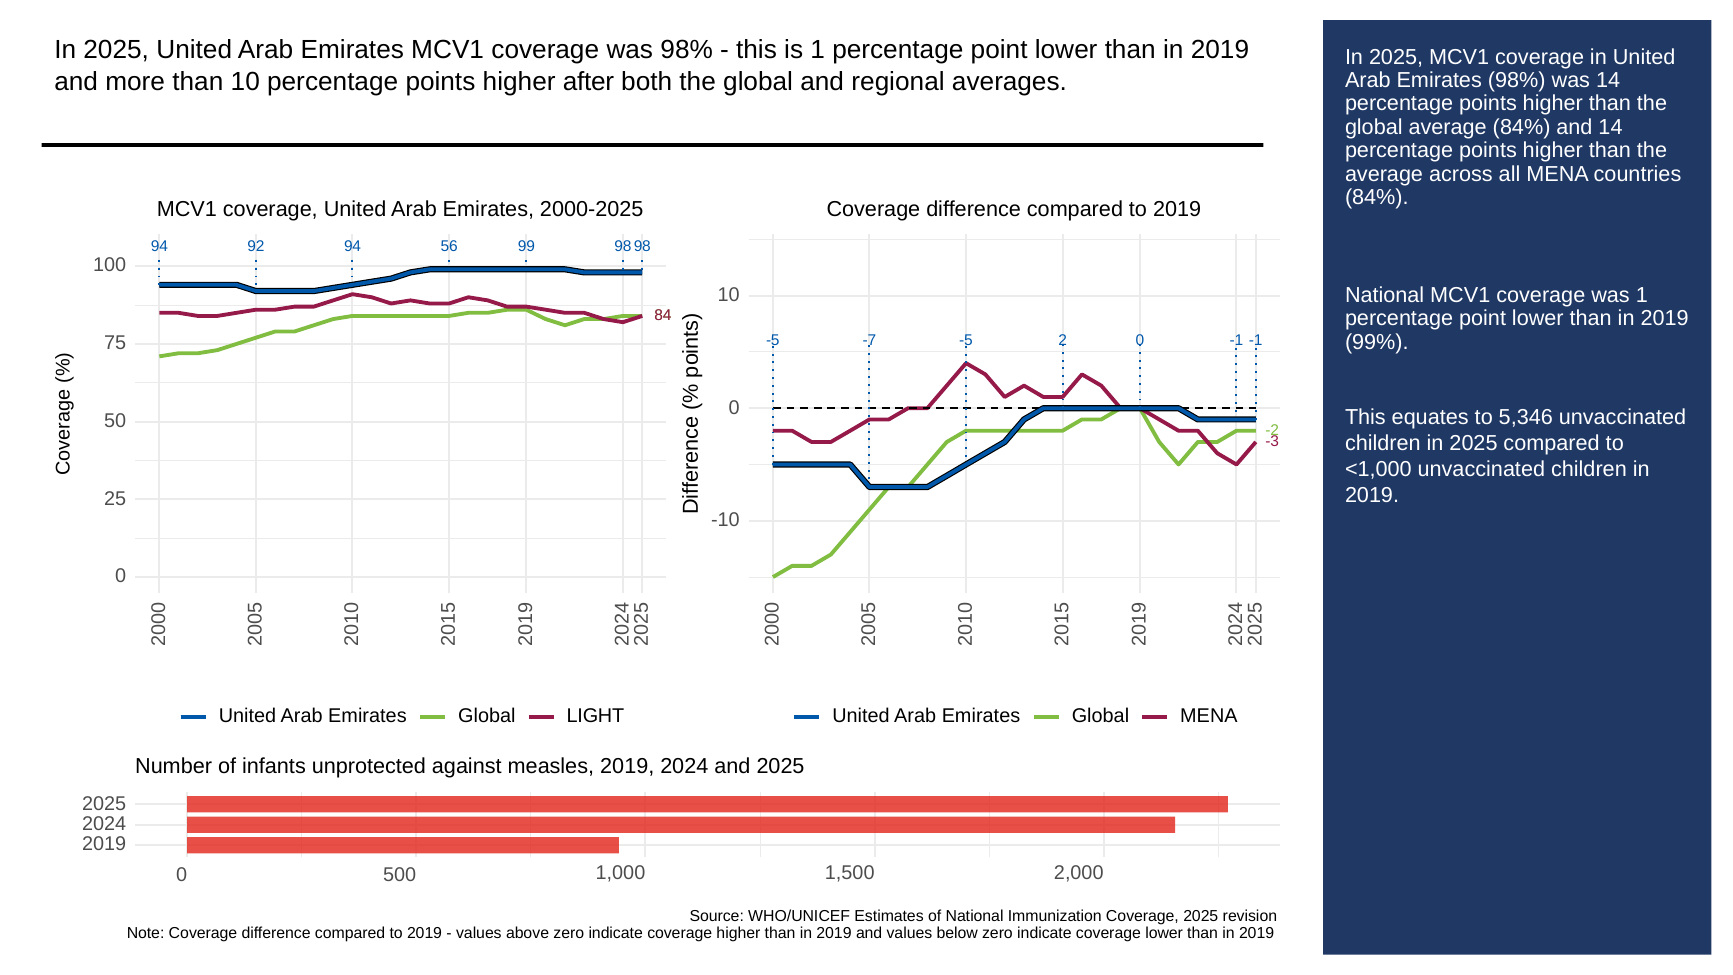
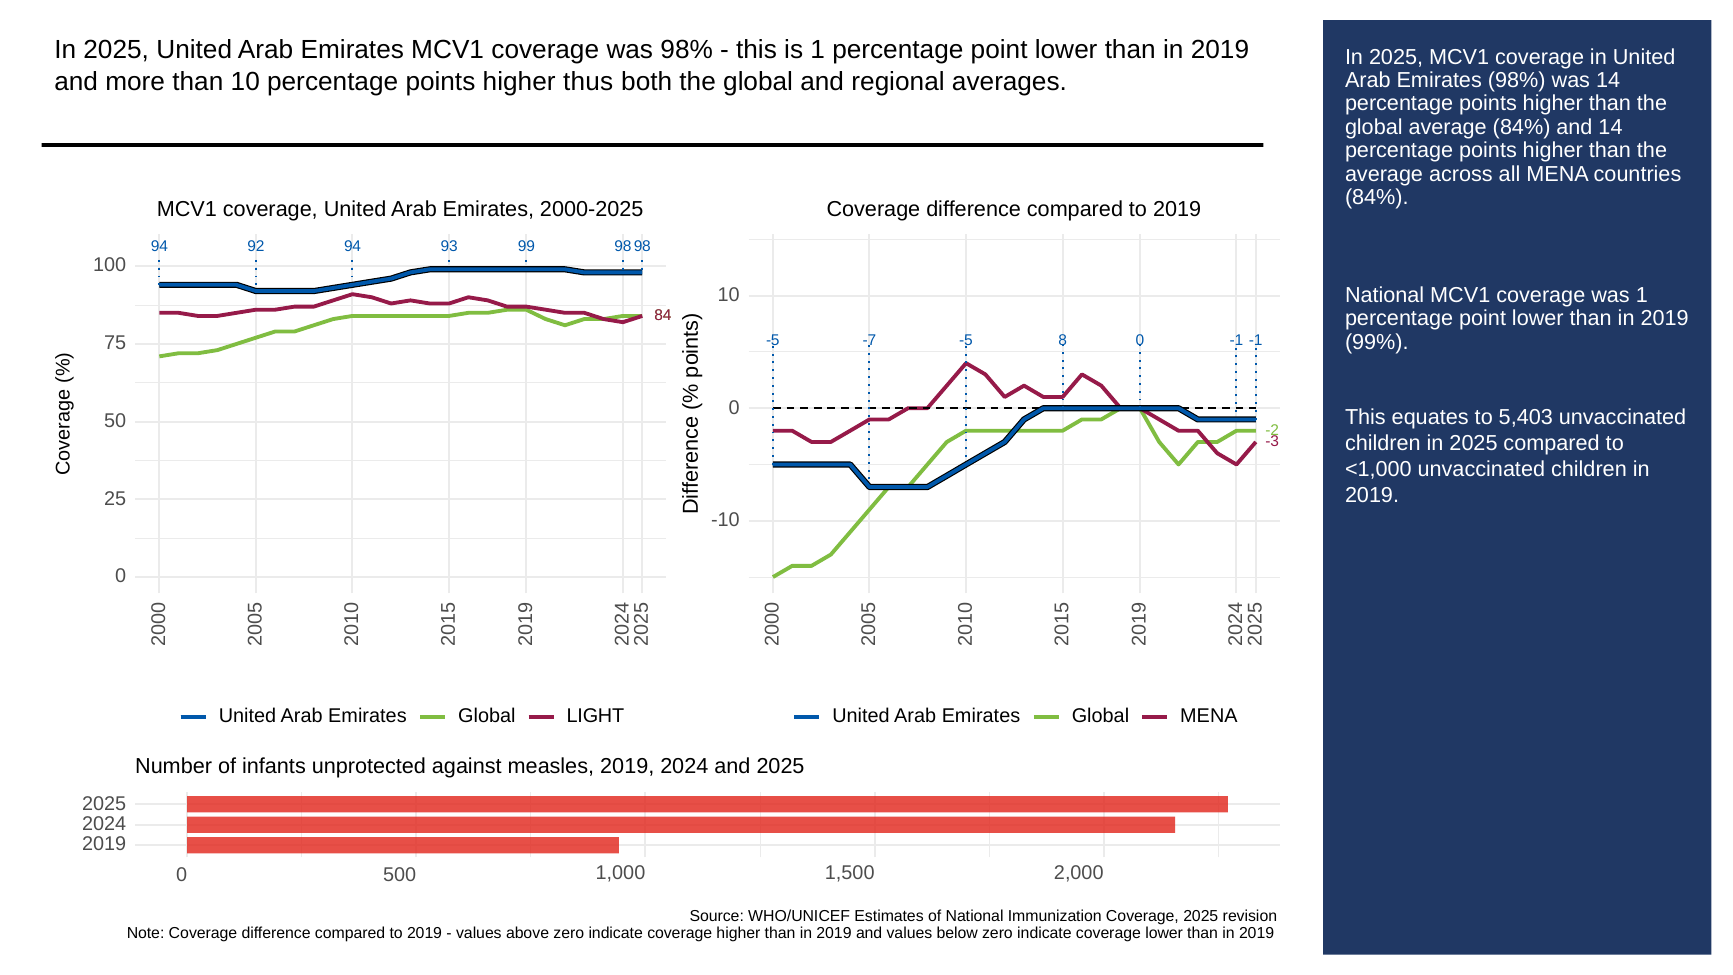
after: after -> thus (588, 81)
56: 56 -> 93 (449, 247)
-5 2: 2 -> 8 (1063, 340)
5,346: 5,346 -> 5,403 (1526, 417)
